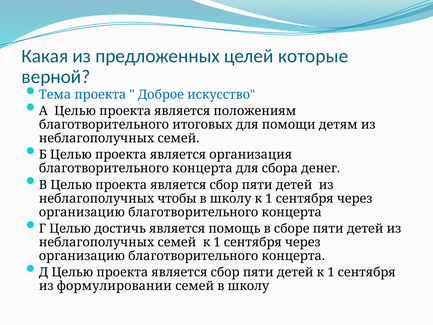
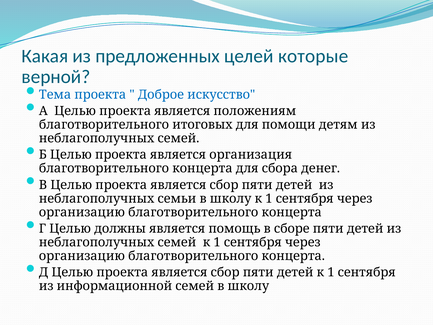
чтобы: чтобы -> семьи (177, 198)
достичь: достичь -> должны (120, 228)
формулировании: формулировании -> информационной (114, 286)
